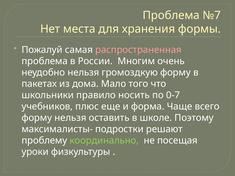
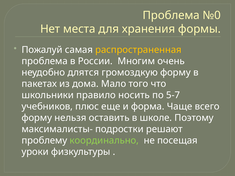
№7: №7 -> №0 (212, 15)
распространенная colour: pink -> yellow (138, 50)
неудобно нельзя: нельзя -> длятся (83, 73)
0-7: 0-7 -> 5-7 (173, 95)
